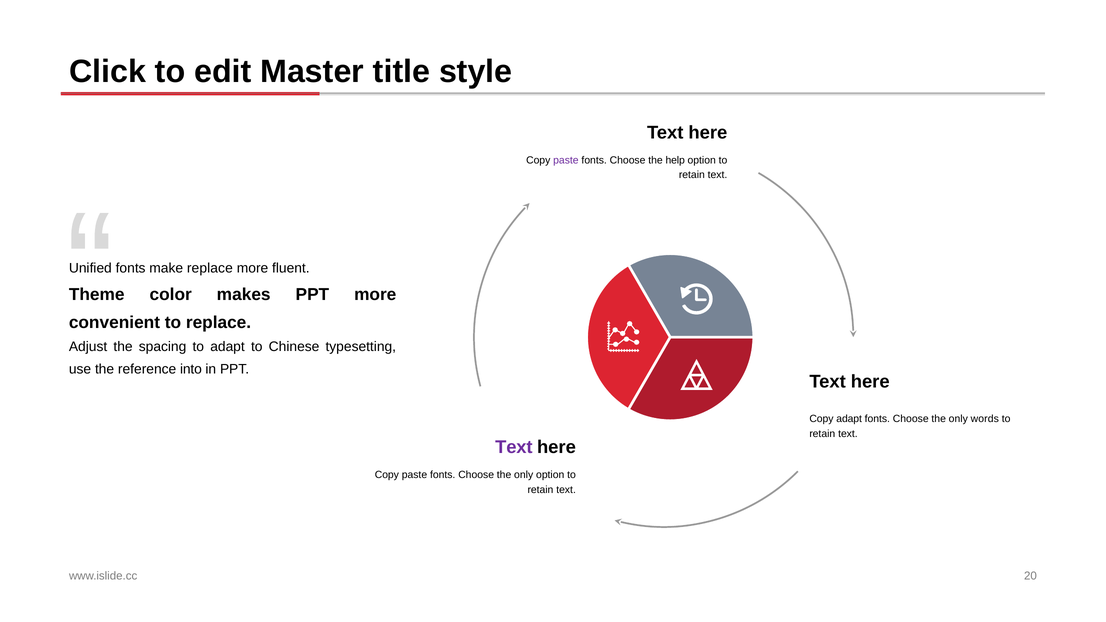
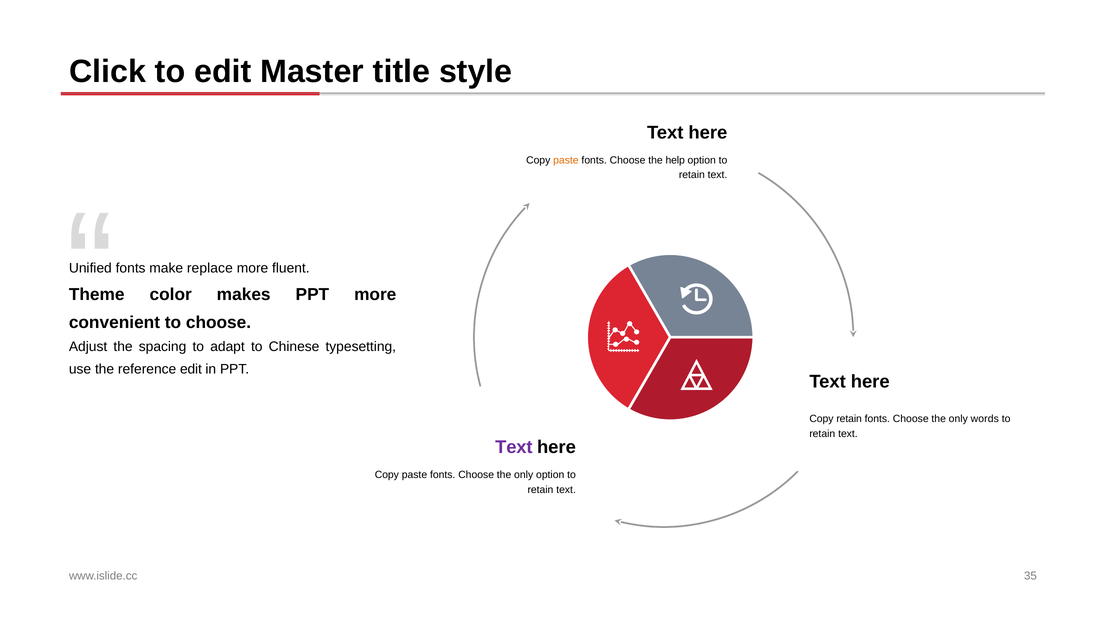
paste colour: purple -> orange (566, 160)
to replace: replace -> choose (219, 323)
reference into: into -> edit (191, 369)
Copy adapt: adapt -> retain (849, 419)
20: 20 -> 35 (1030, 576)
